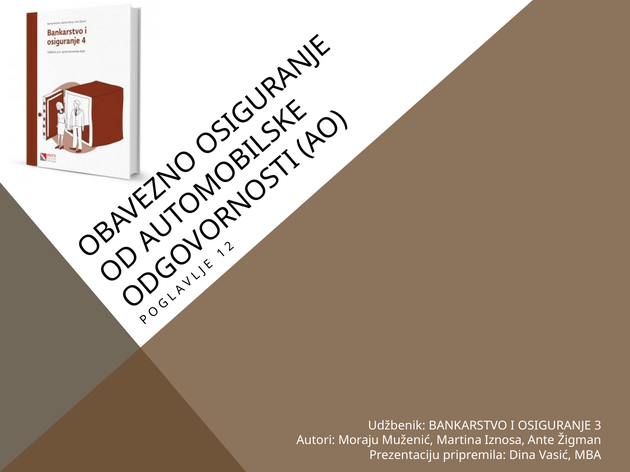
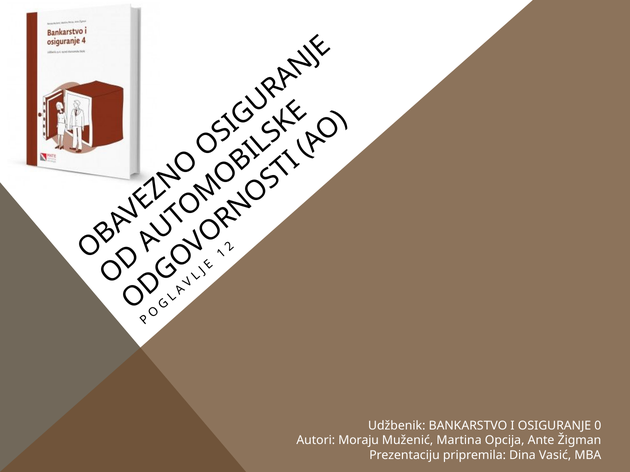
3: 3 -> 0 (598, 426)
Iznosa: Iznosa -> Opcija (505, 441)
